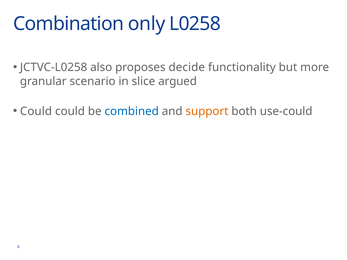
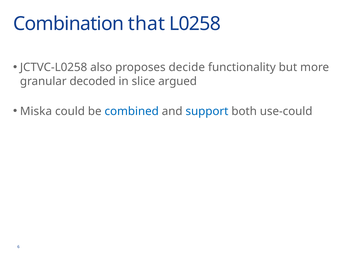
only: only -> that (146, 24)
scenario: scenario -> decoded (93, 81)
Could: Could -> Miska (36, 111)
support colour: orange -> blue (207, 111)
